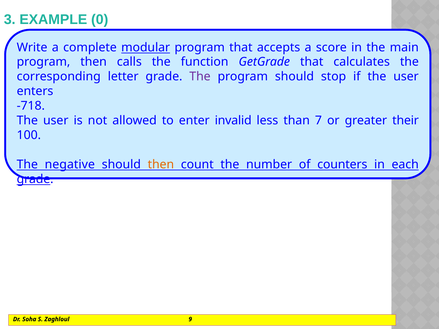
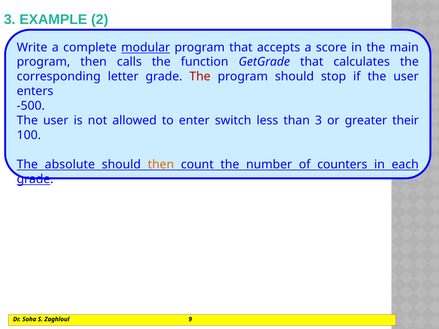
0: 0 -> 2 (100, 19)
The colour: purple -> red (200, 77)
-718: -718 -> -500 (31, 106)
invalid: invalid -> switch (233, 121)
than 7: 7 -> 3 (318, 121)
negative: negative -> absolute (70, 164)
